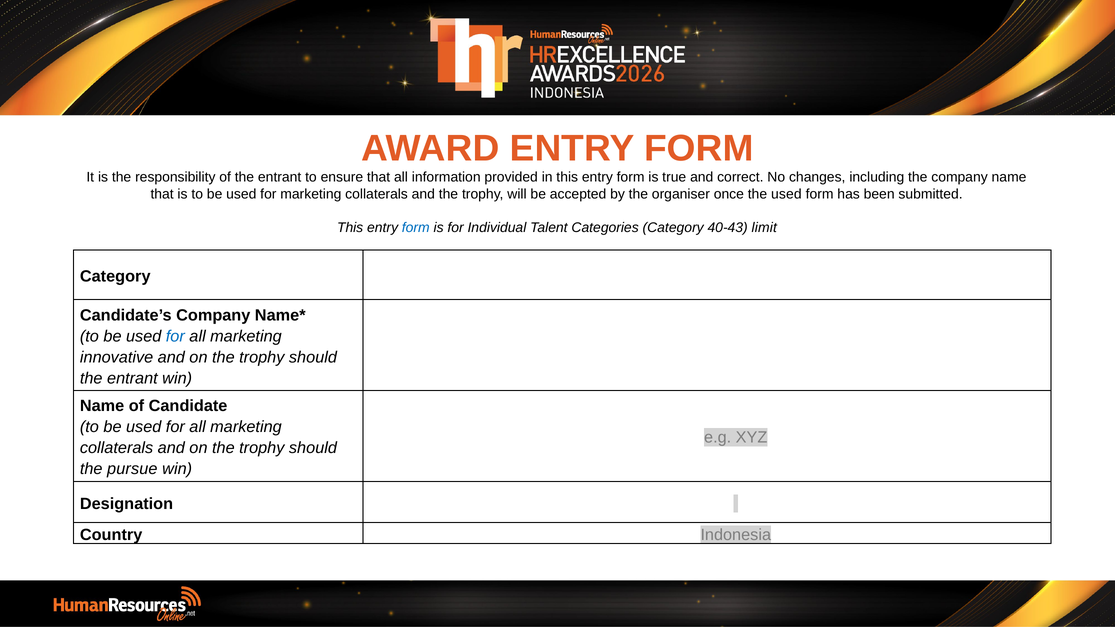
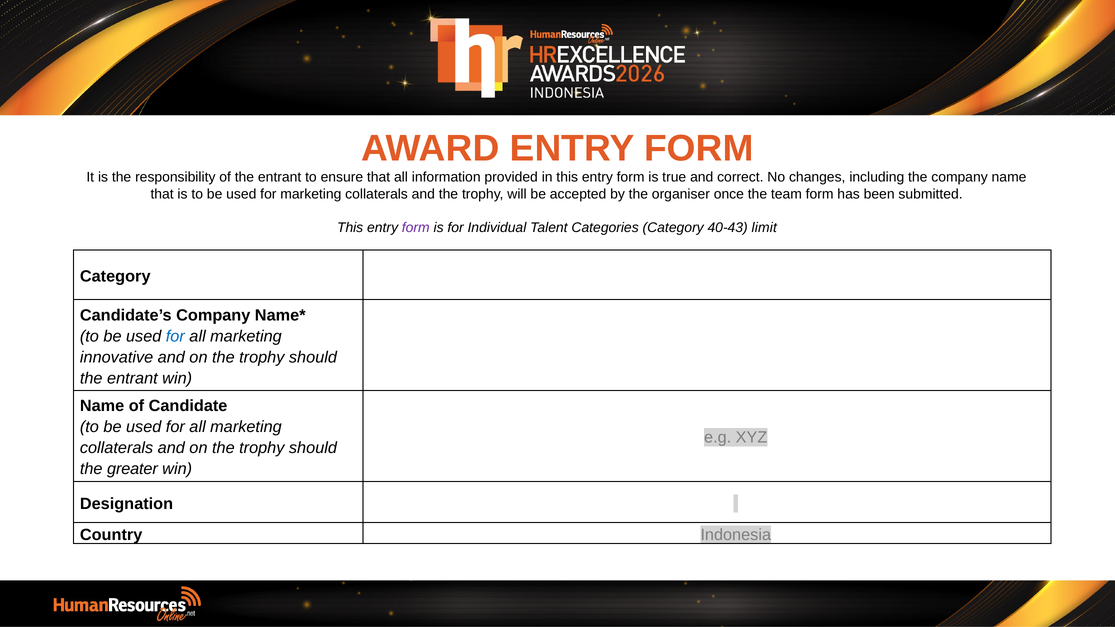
the used: used -> team (786, 194)
form colour: blue -> purple (416, 228)
pursue: pursue -> greater (132, 469)
